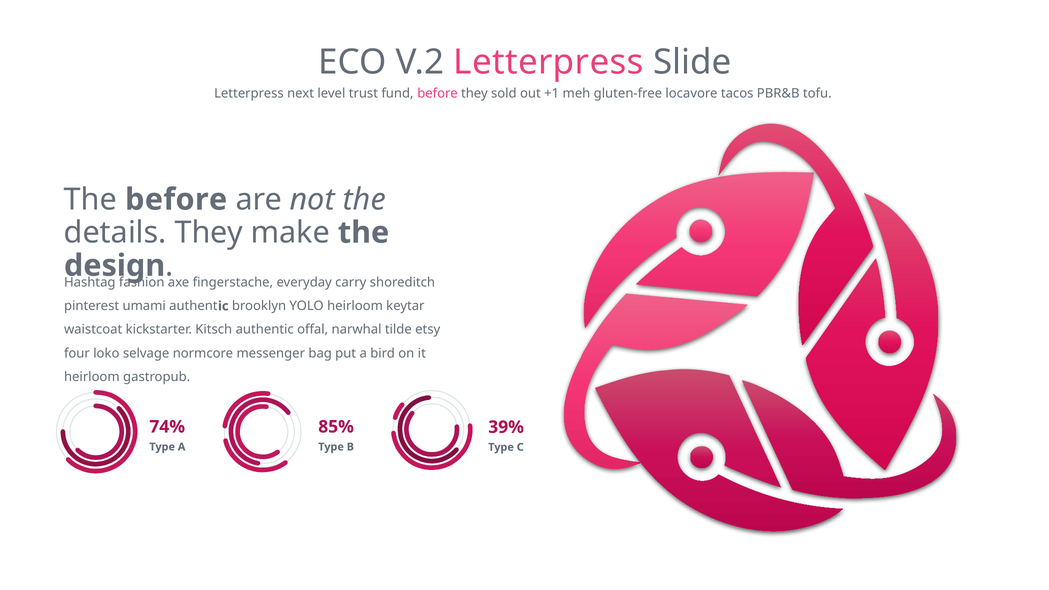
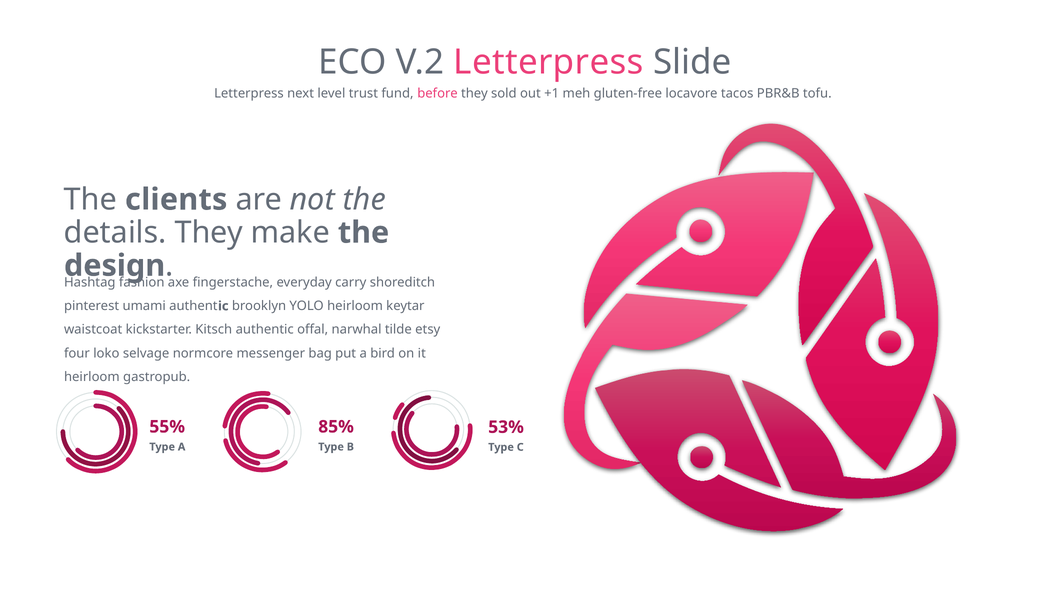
The before: before -> clients (176, 200)
74%: 74% -> 55% (167, 427)
39%: 39% -> 53% (506, 427)
